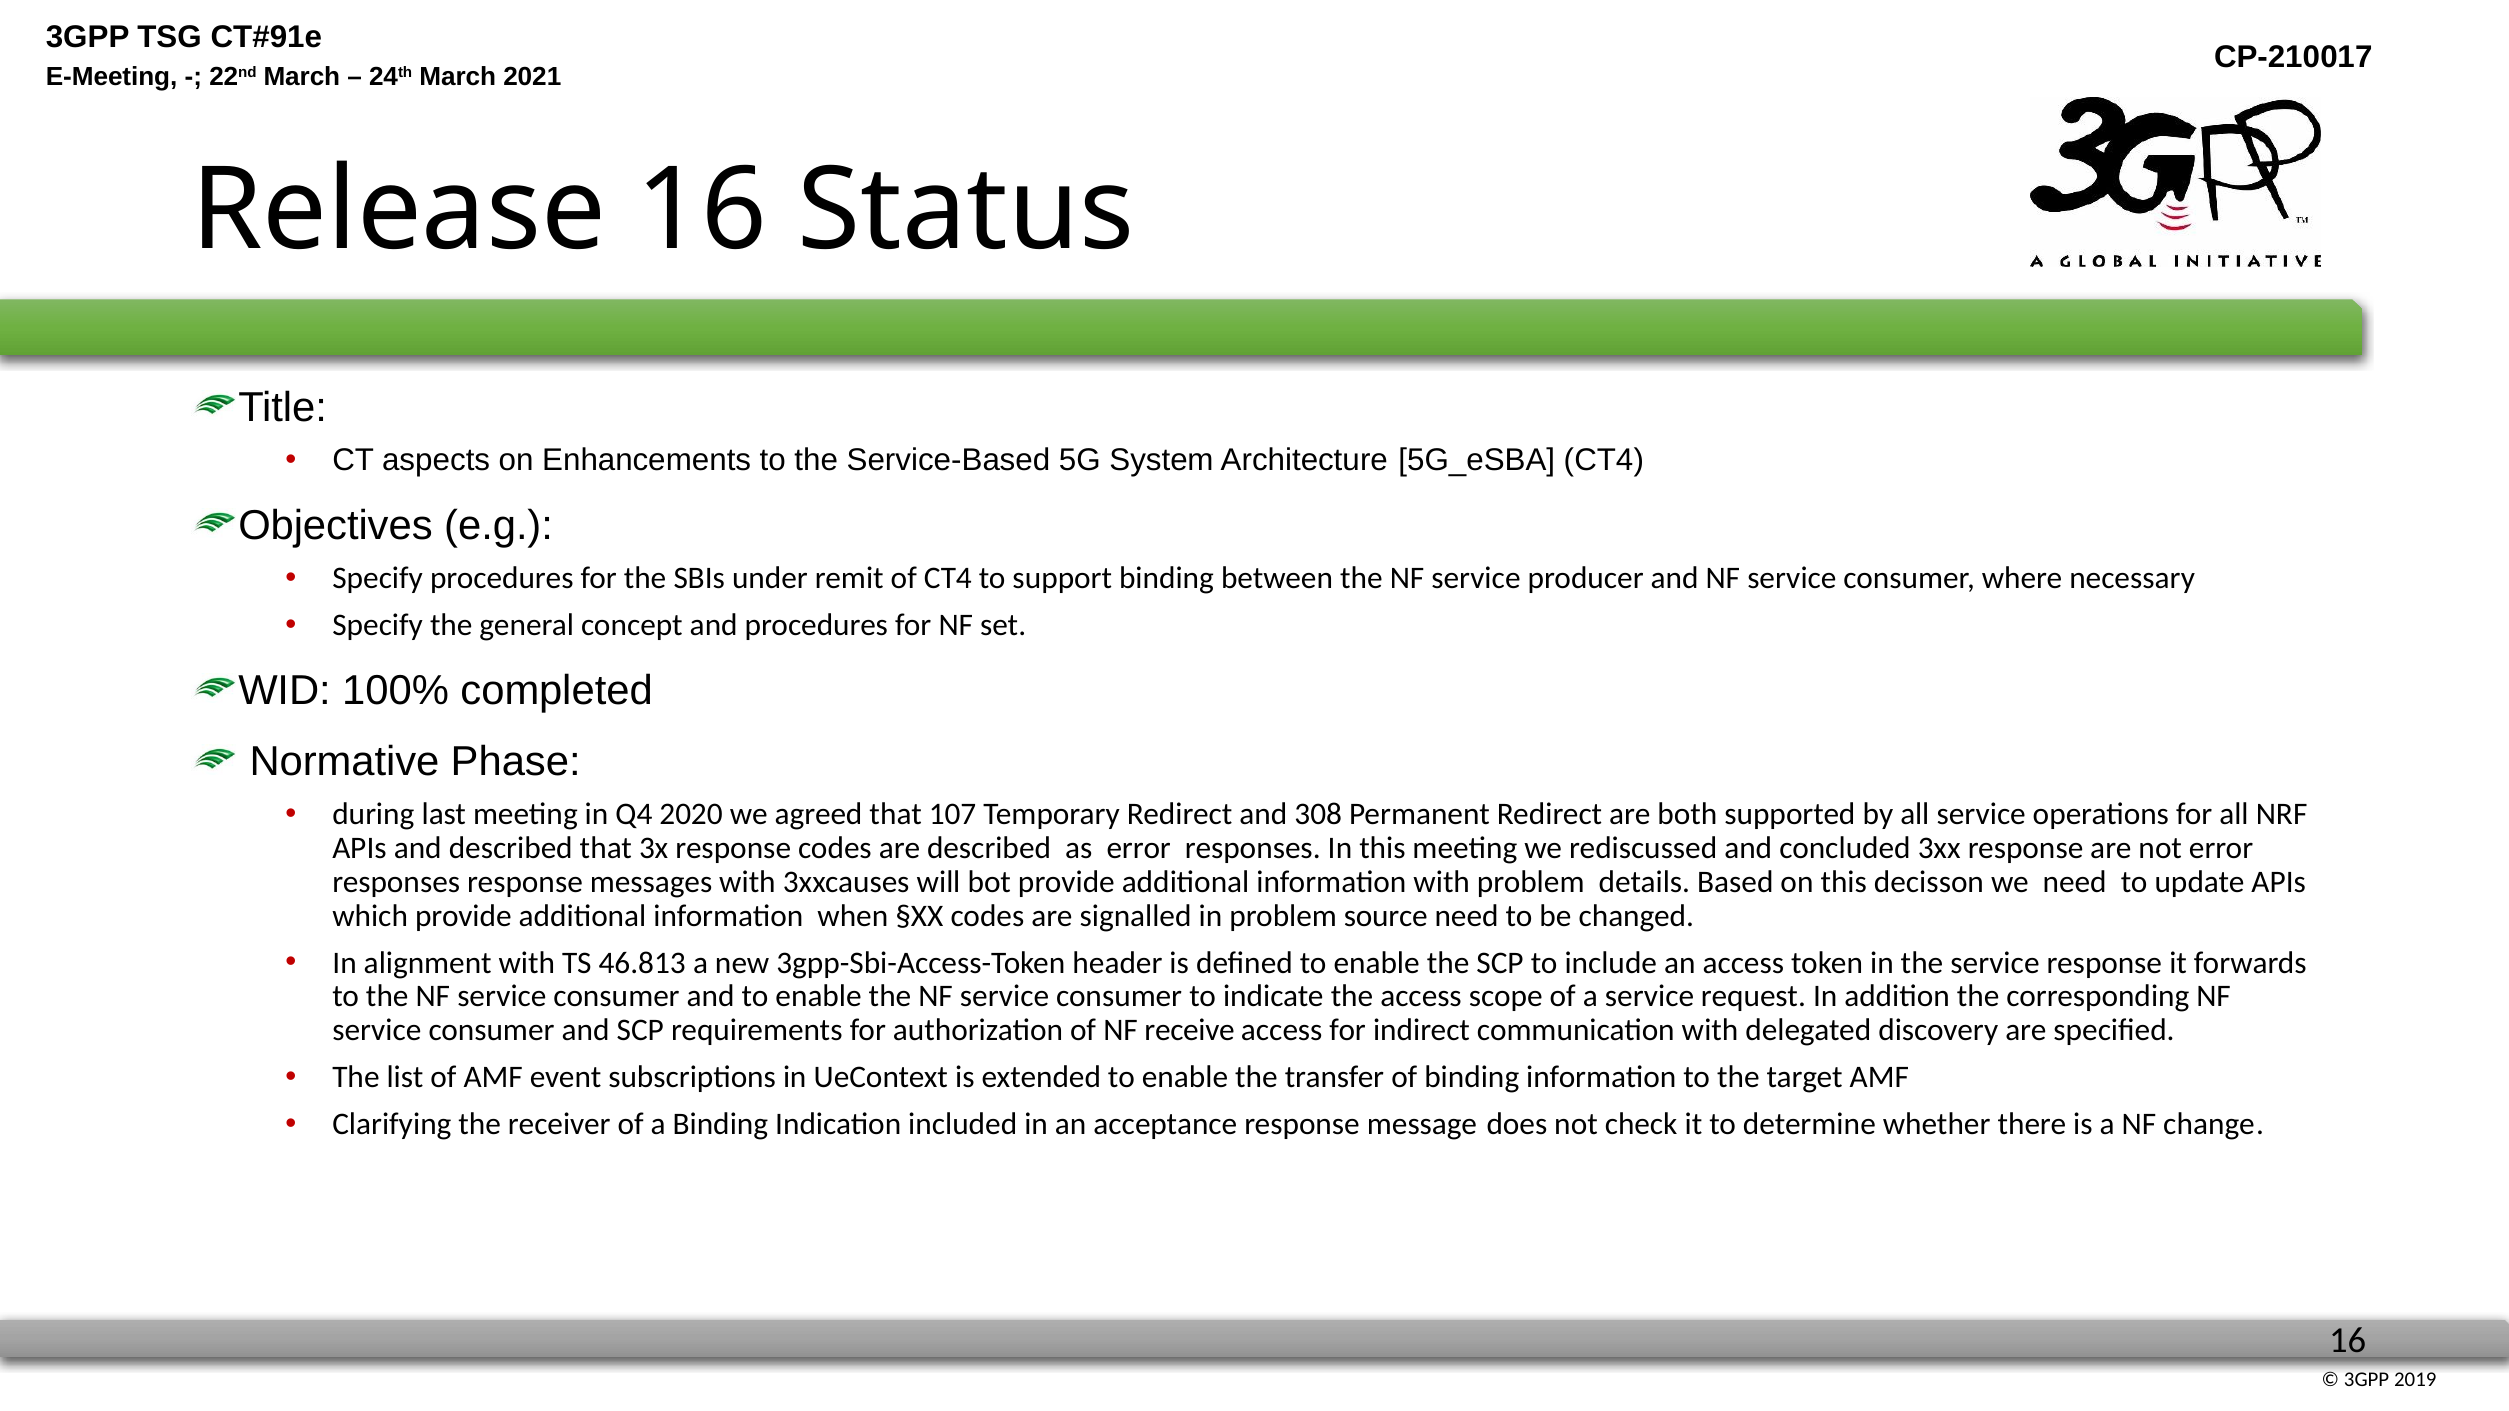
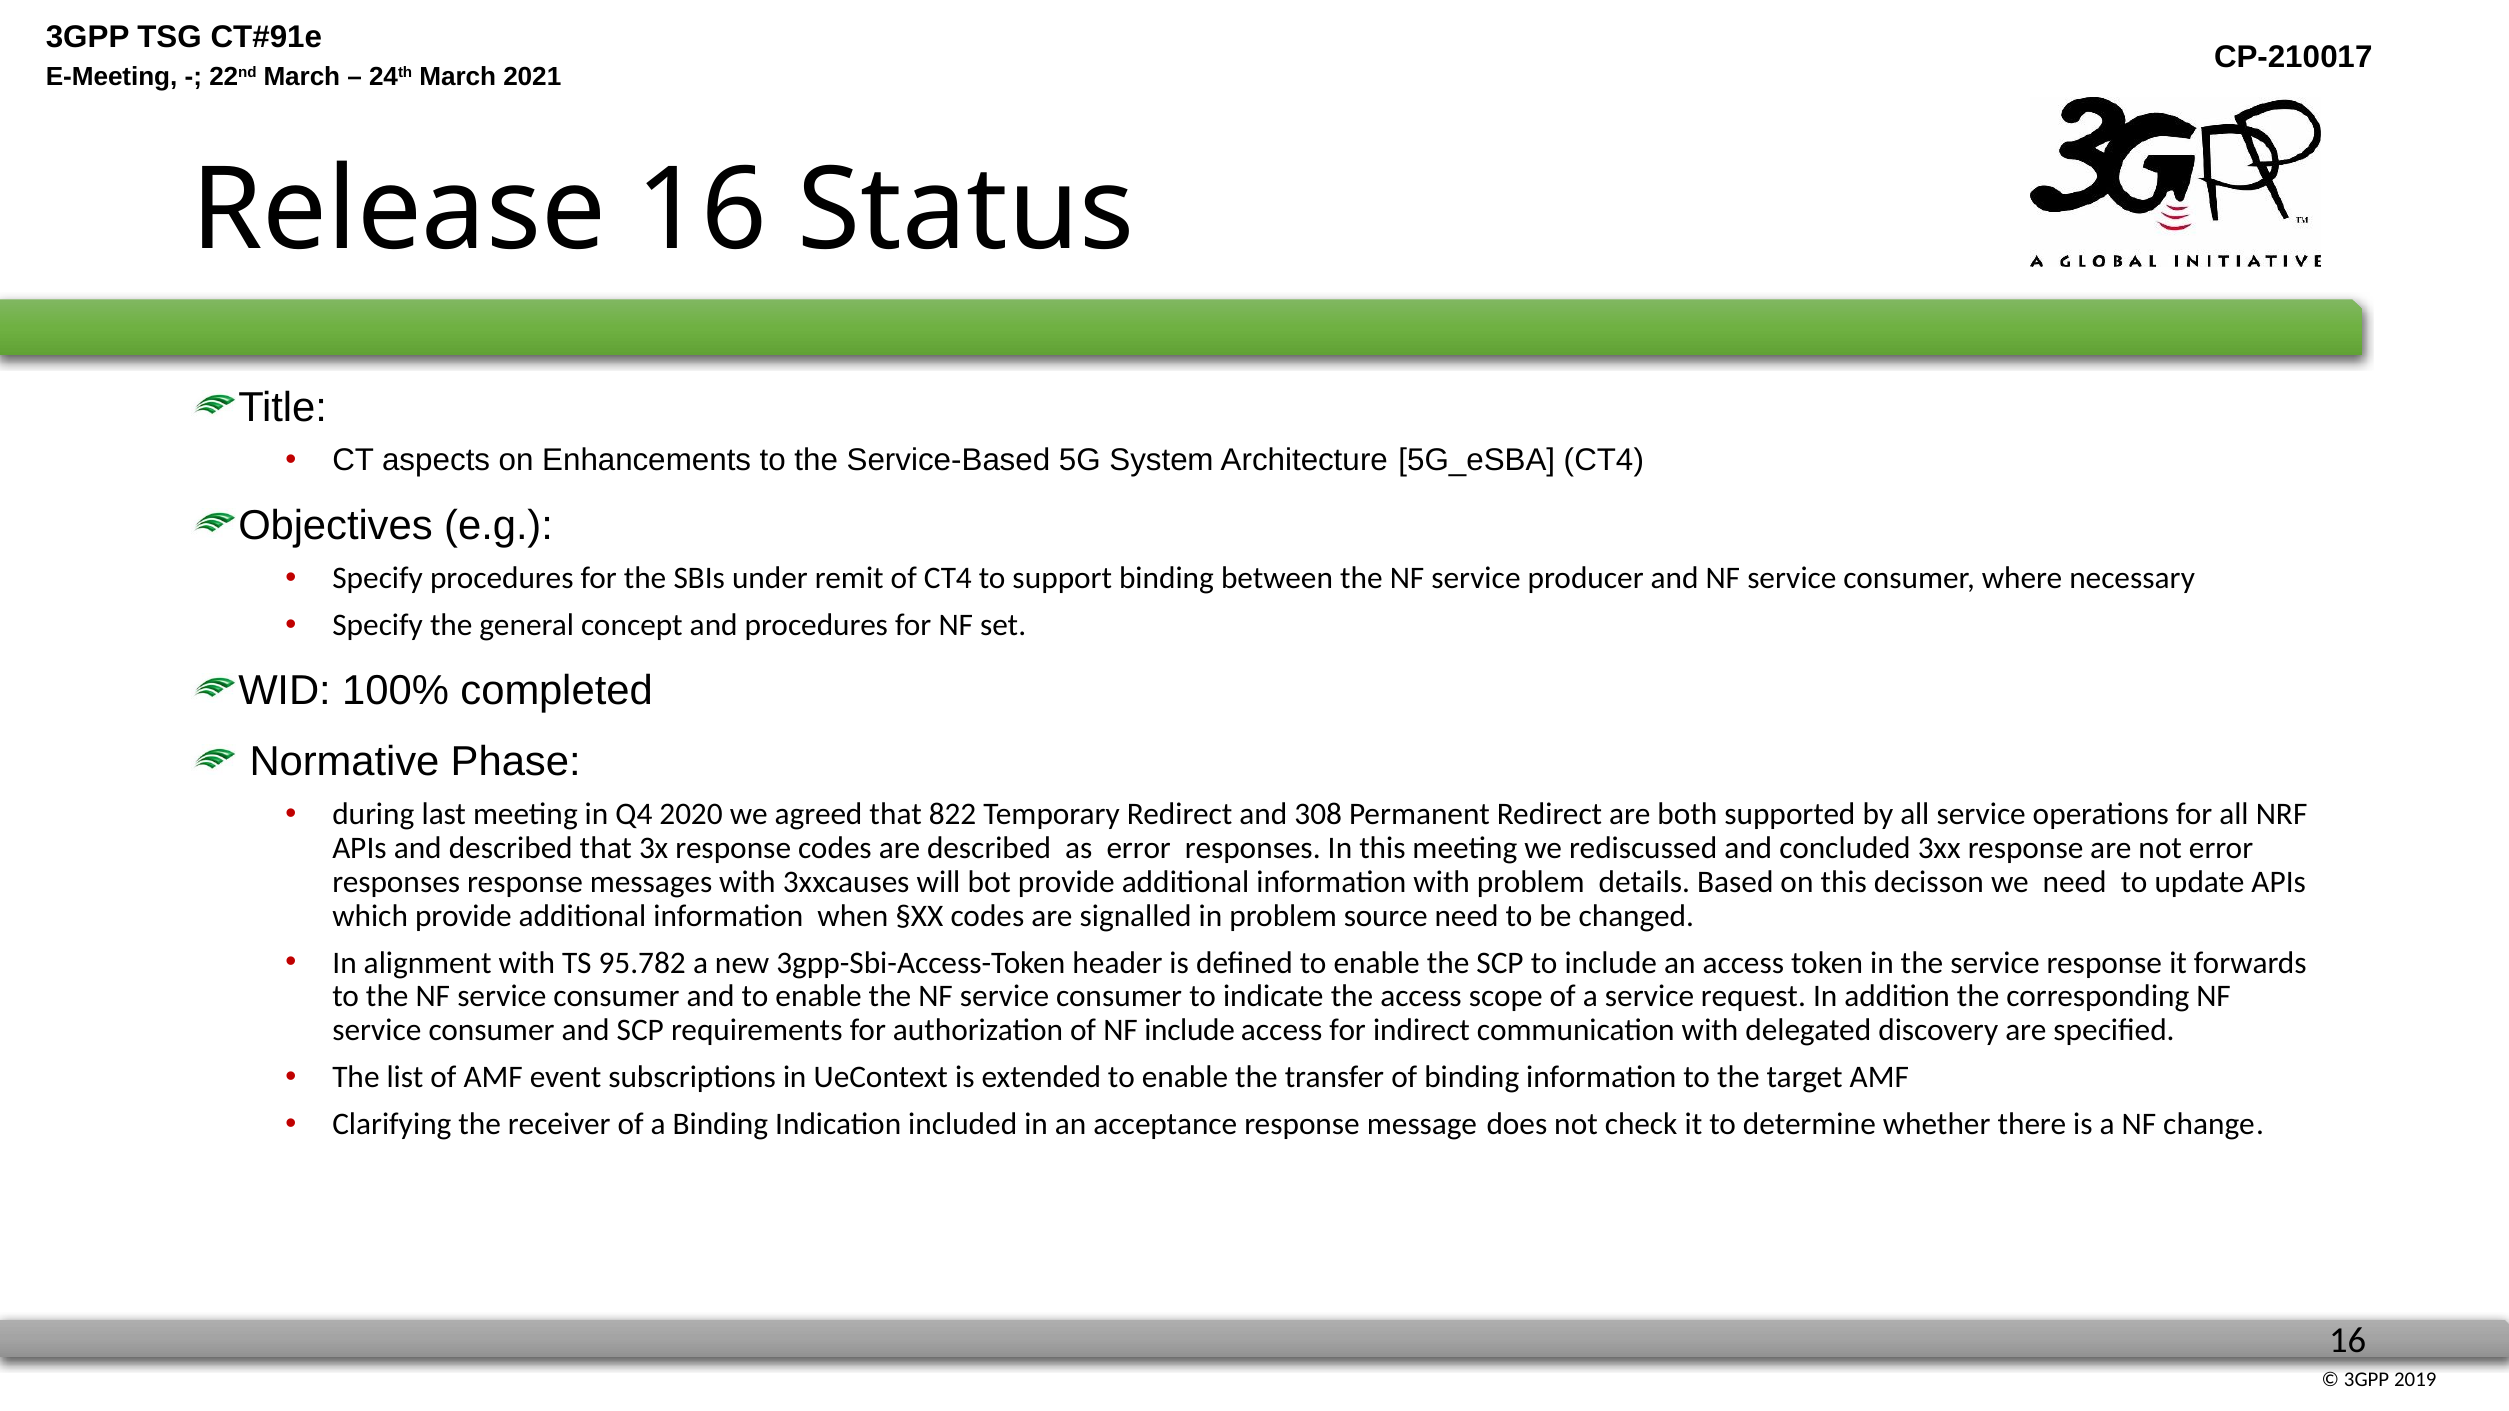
107: 107 -> 822 (953, 815)
46.813: 46.813 -> 95.782 (642, 963)
NF receive: receive -> include (1190, 1031)
